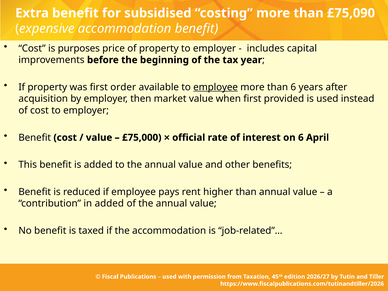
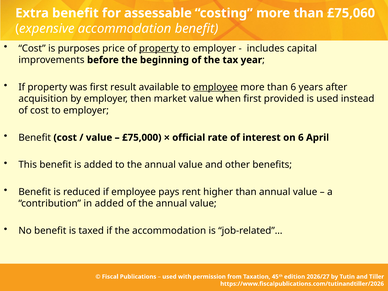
subsidised: subsidised -> assessable (158, 13)
£75,090: £75,090 -> £75,060 (351, 13)
property underline: none -> present (159, 48)
order: order -> result (123, 87)
